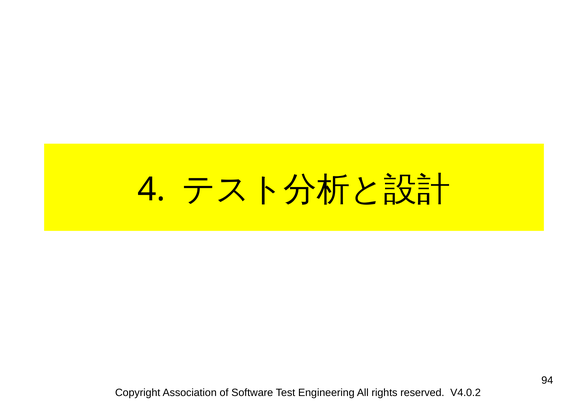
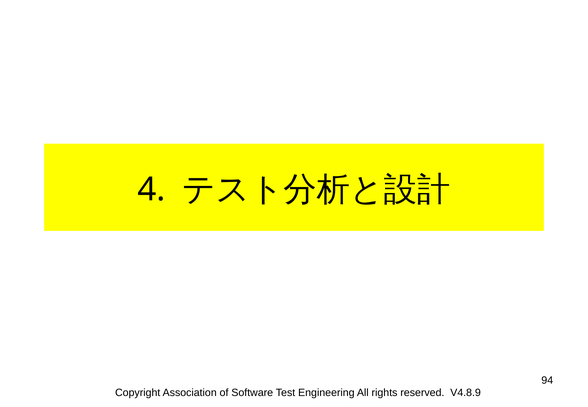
V4.0.2: V4.0.2 -> V4.8.9 (466, 393)
